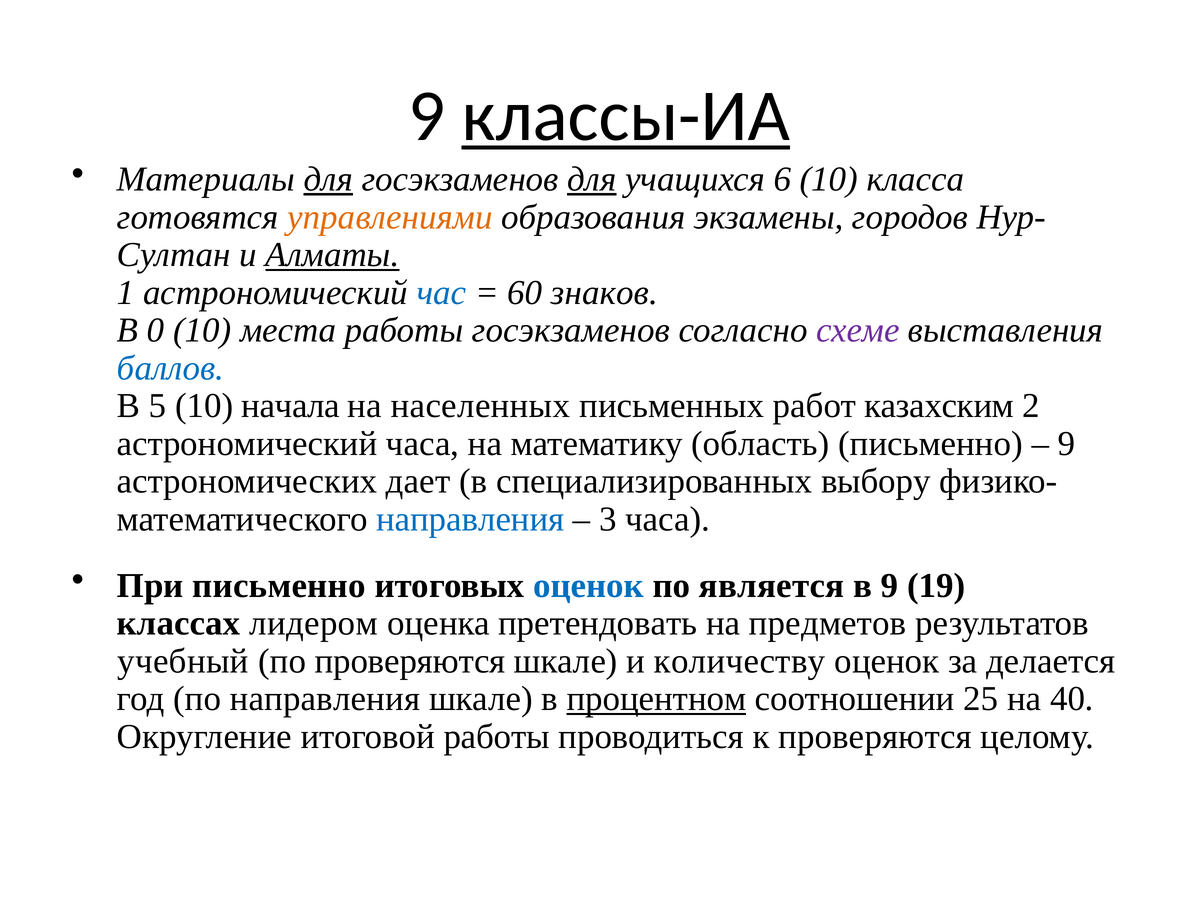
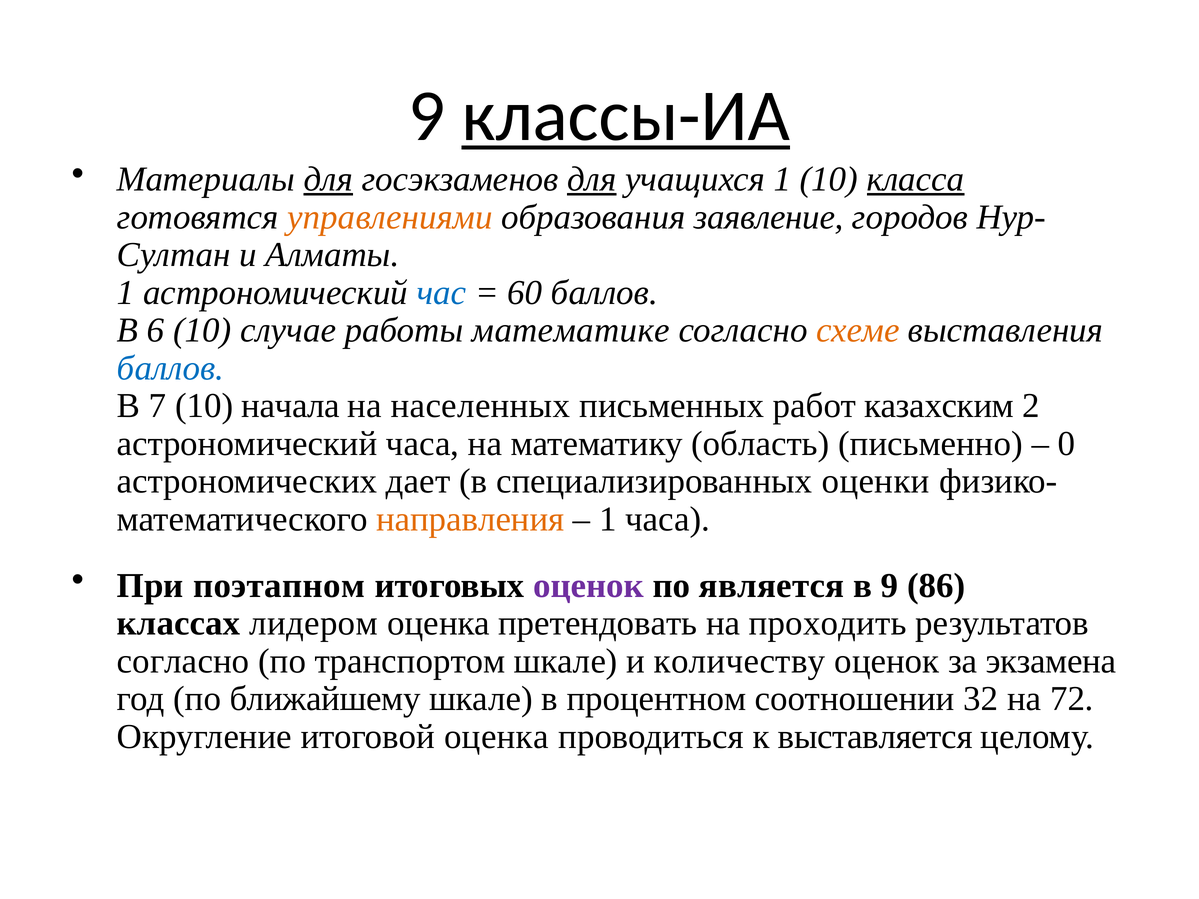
учащихся 6: 6 -> 1 (782, 179)
класса underline: none -> present (916, 179)
экзамены: экзамены -> заявление (769, 217)
Алматы underline: present -> none (332, 255)
60 знаков: знаков -> баллов (604, 293)
0: 0 -> 6 (156, 330)
места: места -> случае (288, 330)
работы госэкзаменов: госэкзаменов -> математике (571, 330)
схеме colour: purple -> orange (858, 330)
5: 5 -> 7 (158, 406)
9: 9 -> 0 (1066, 444)
выбору: выбору -> оценки (876, 481)
направления colour: blue -> orange (470, 519)
3: 3 -> 1 (608, 519)
При письменно: письменно -> поэтапном (279, 586)
оценок colour: blue -> purple (588, 586)
19: 19 -> 86 (936, 586)
предметов: предметов -> проходить (828, 623)
учебный: учебный -> согласно (183, 661)
по проверяются: проверяются -> транспортом (410, 661)
делается: делается -> экзамена (1051, 661)
по направления: направления -> ближайшему (325, 699)
процентном underline: present -> none (656, 699)
25: 25 -> 32 (981, 699)
40: 40 -> 72 (1072, 699)
итоговой работы: работы -> оценка (496, 737)
к проверяются: проверяются -> выставляется (875, 737)
